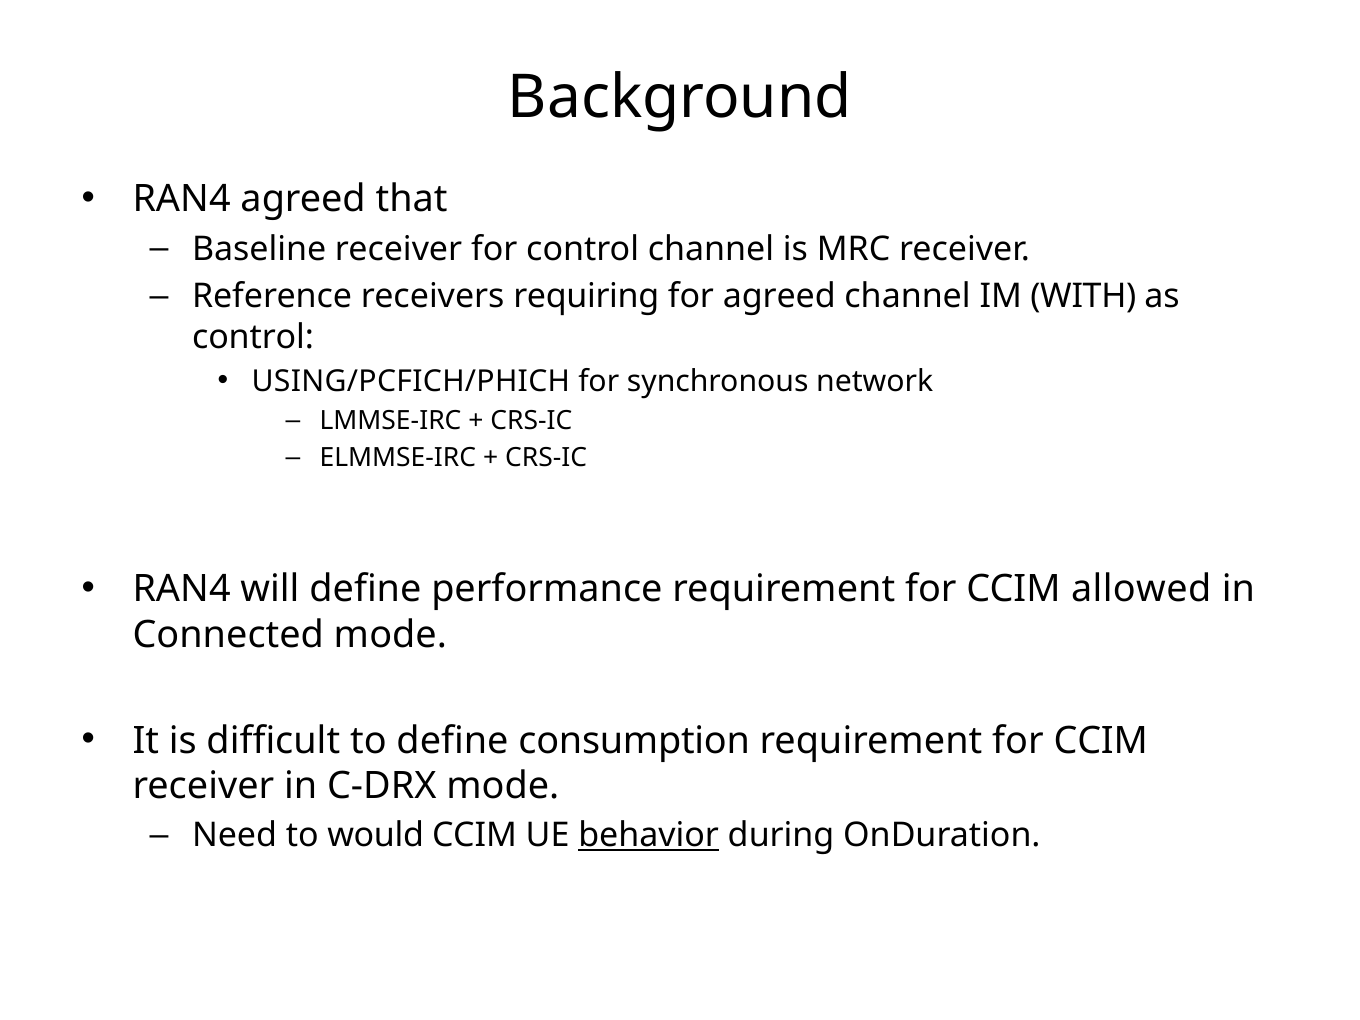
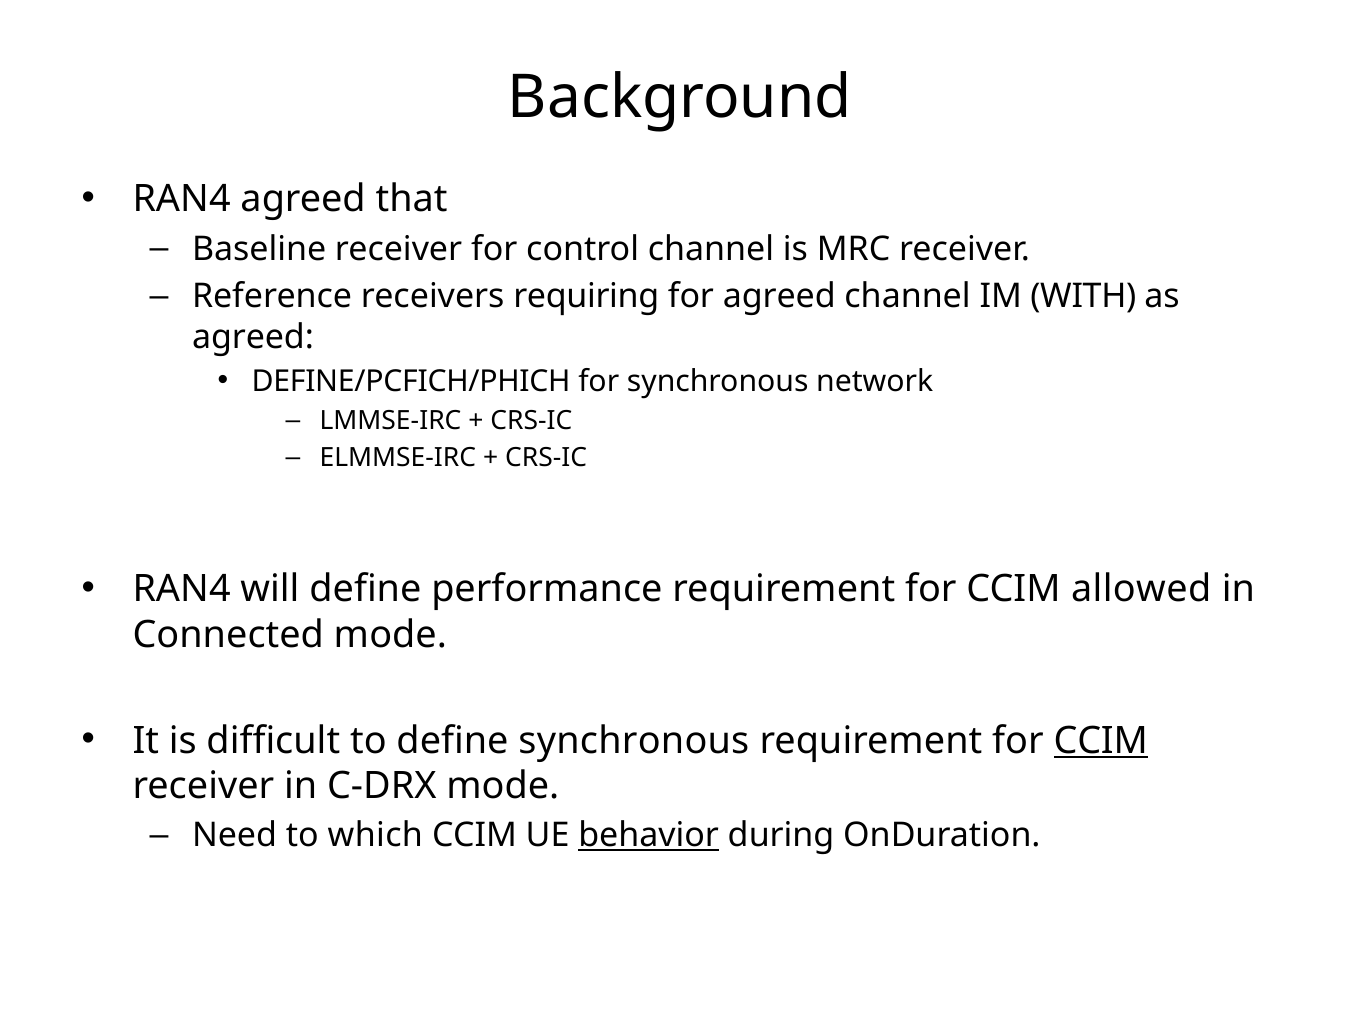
control: control -> agreed (253, 337)
USING/PCFICH/PHICH: USING/PCFICH/PHICH -> DEFINE/PCFICH/PHICH (411, 382)
define consumption: consumption -> synchronous (634, 741)
CCIM underline: none -> present (1101, 741)
would: would -> which (375, 836)
